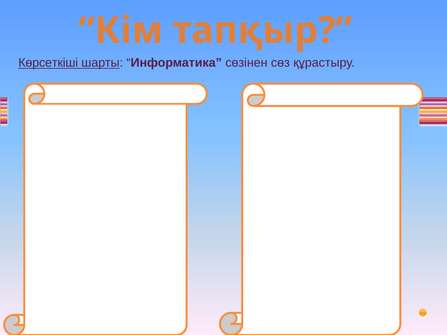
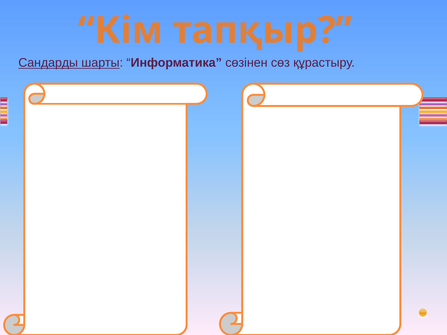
Көрсеткіші: Көрсеткіші -> Сандарды (48, 63)
